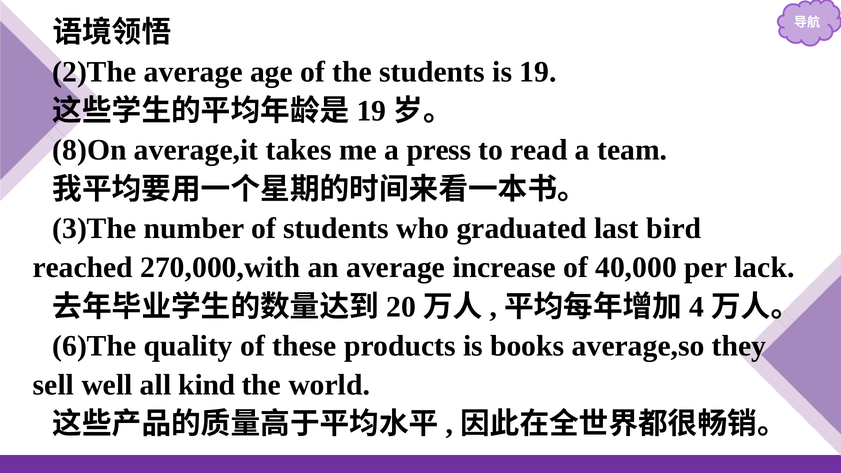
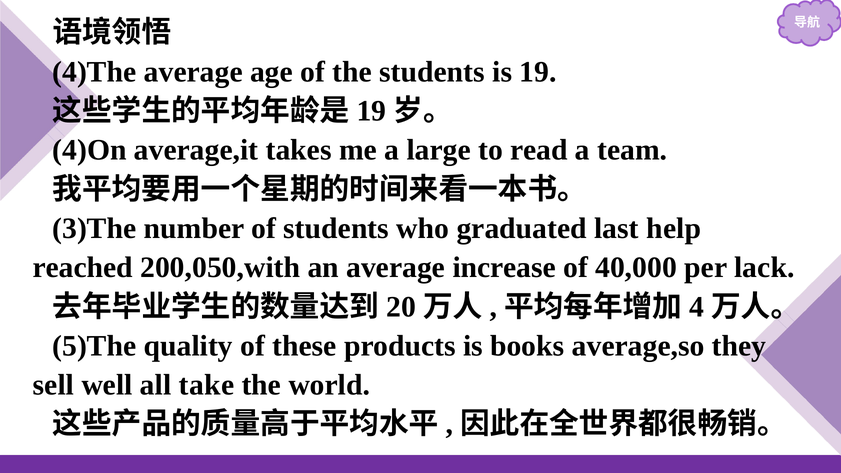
2)The: 2)The -> 4)The (94, 72)
8)On: 8)On -> 4)On (90, 150)
press: press -> large (439, 150)
bird: bird -> help (674, 228)
270,000,with: 270,000,with -> 200,050,with (220, 268)
6)The: 6)The -> 5)The (94, 346)
kind: kind -> take (207, 385)
